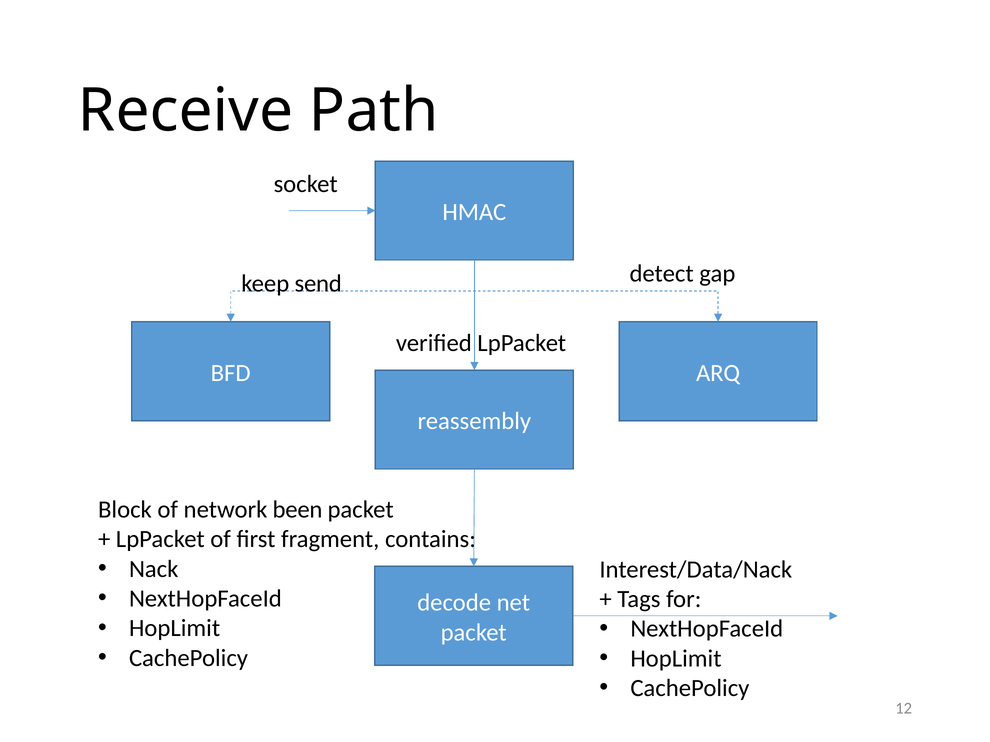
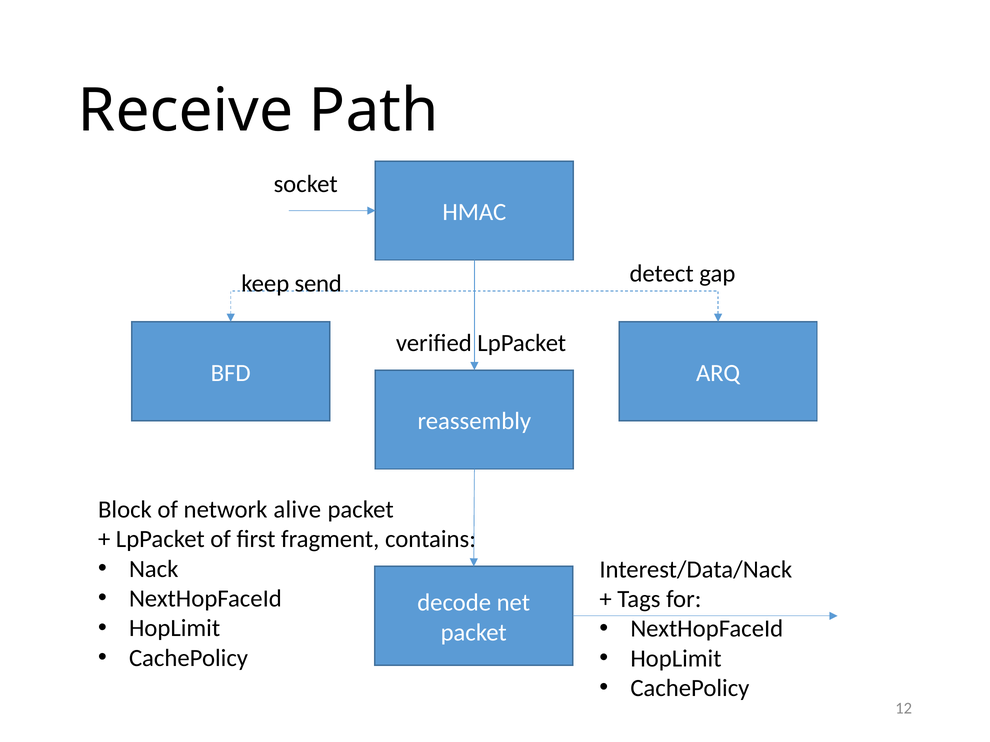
been: been -> alive (297, 510)
